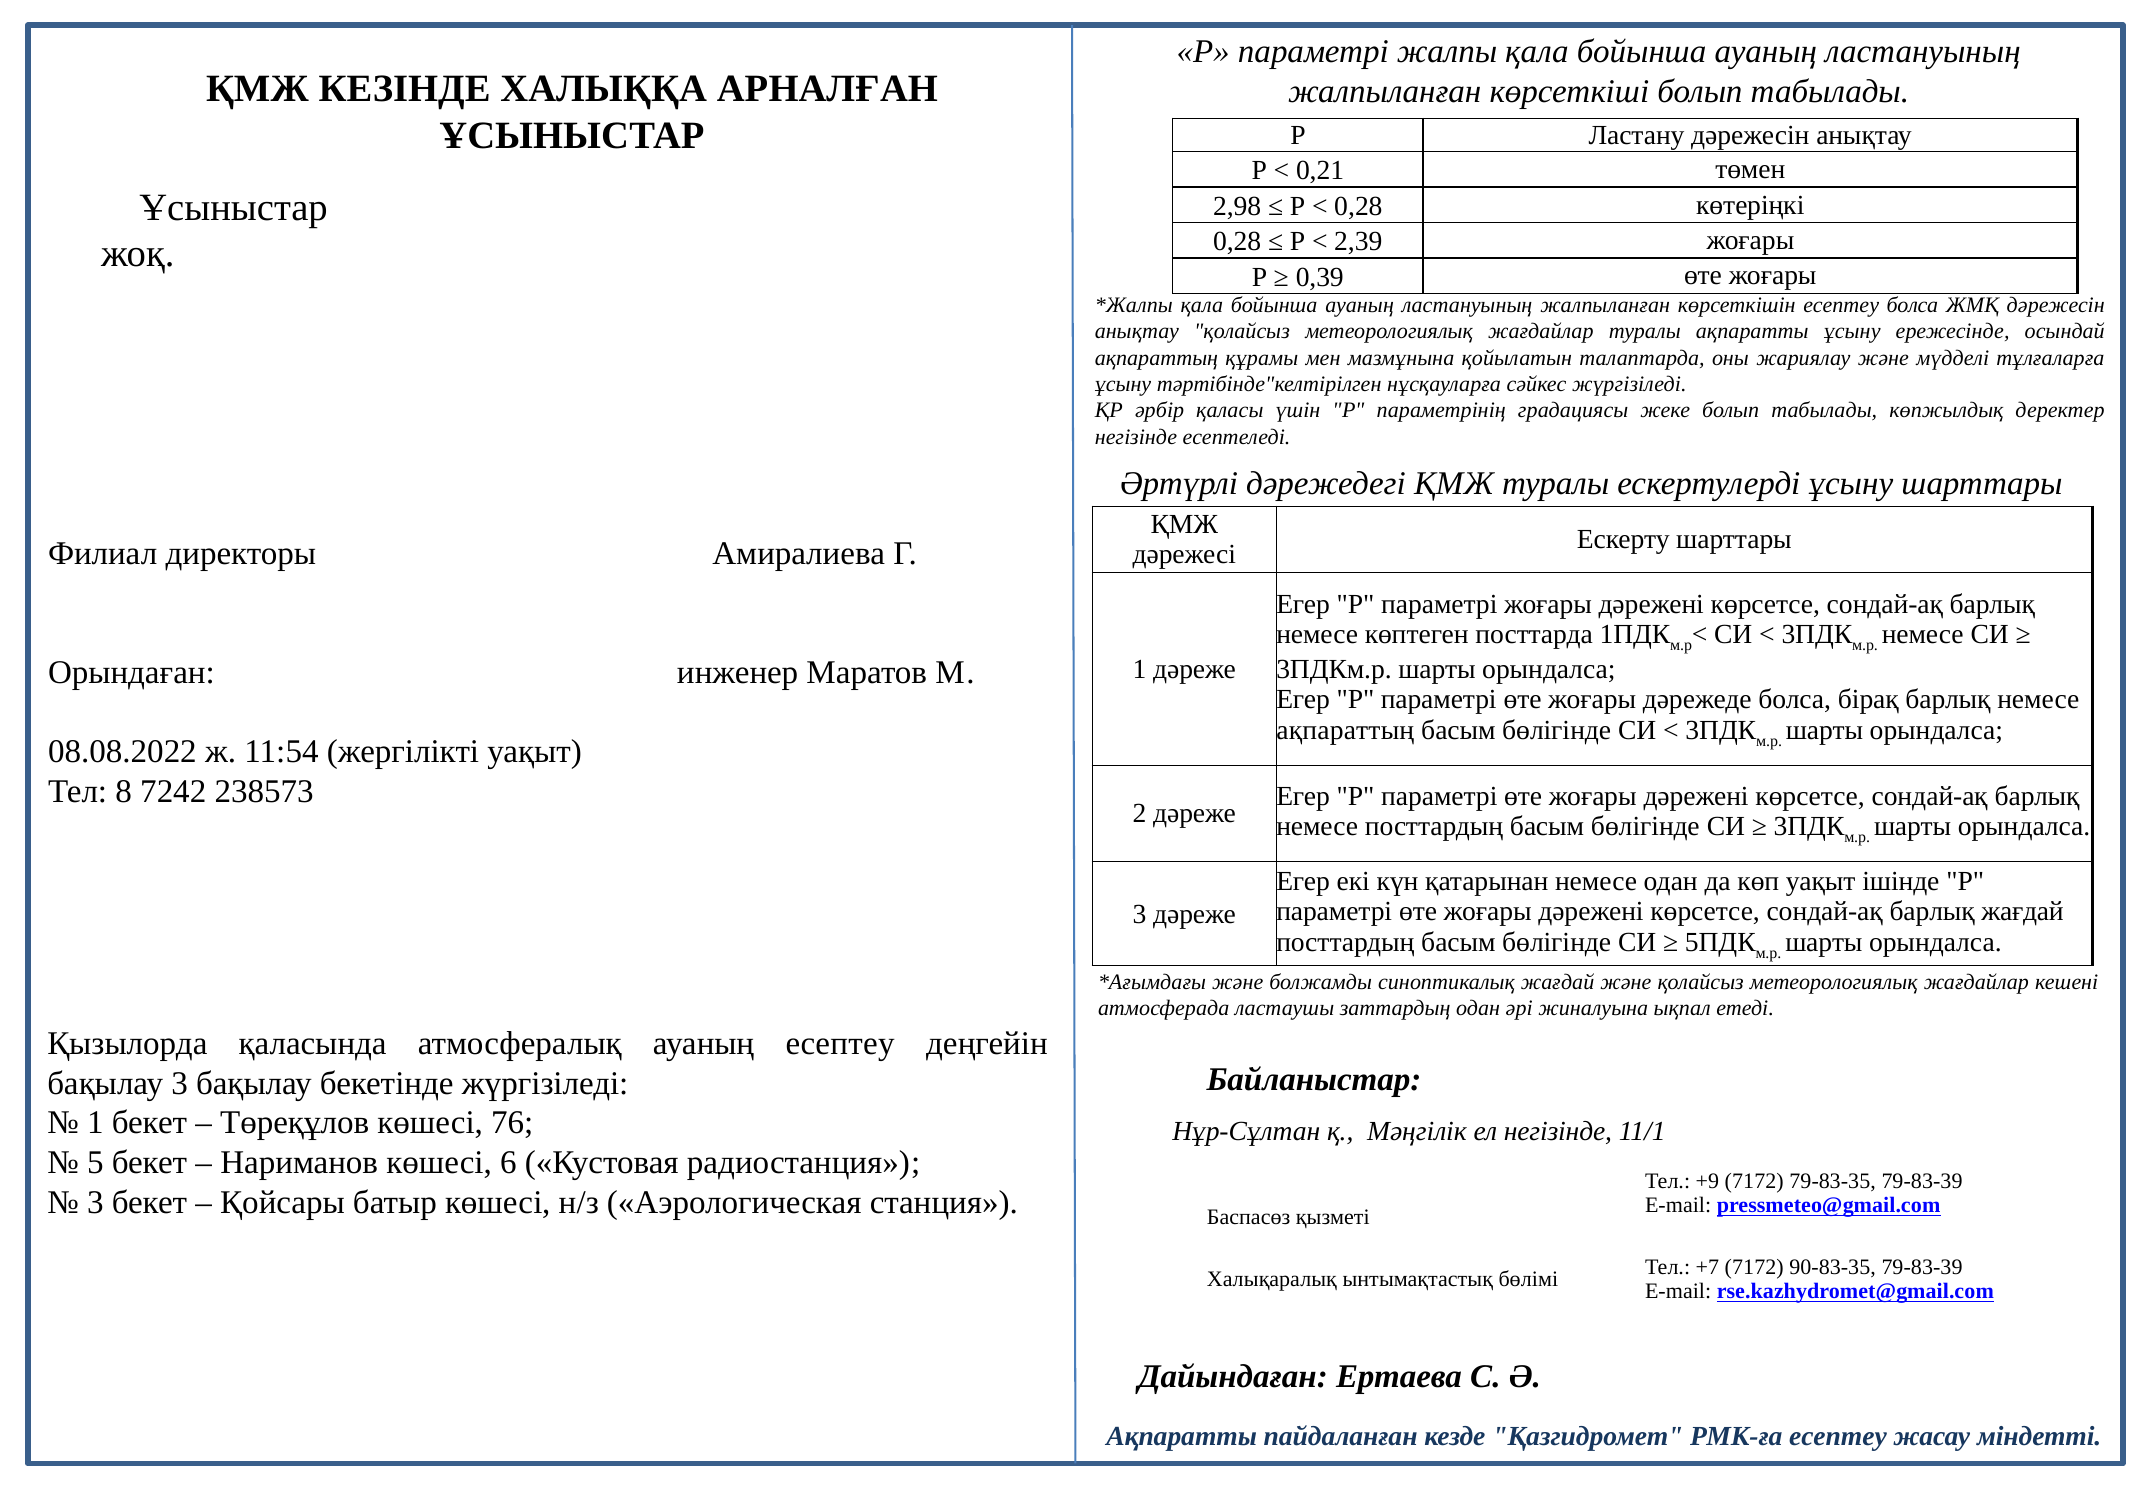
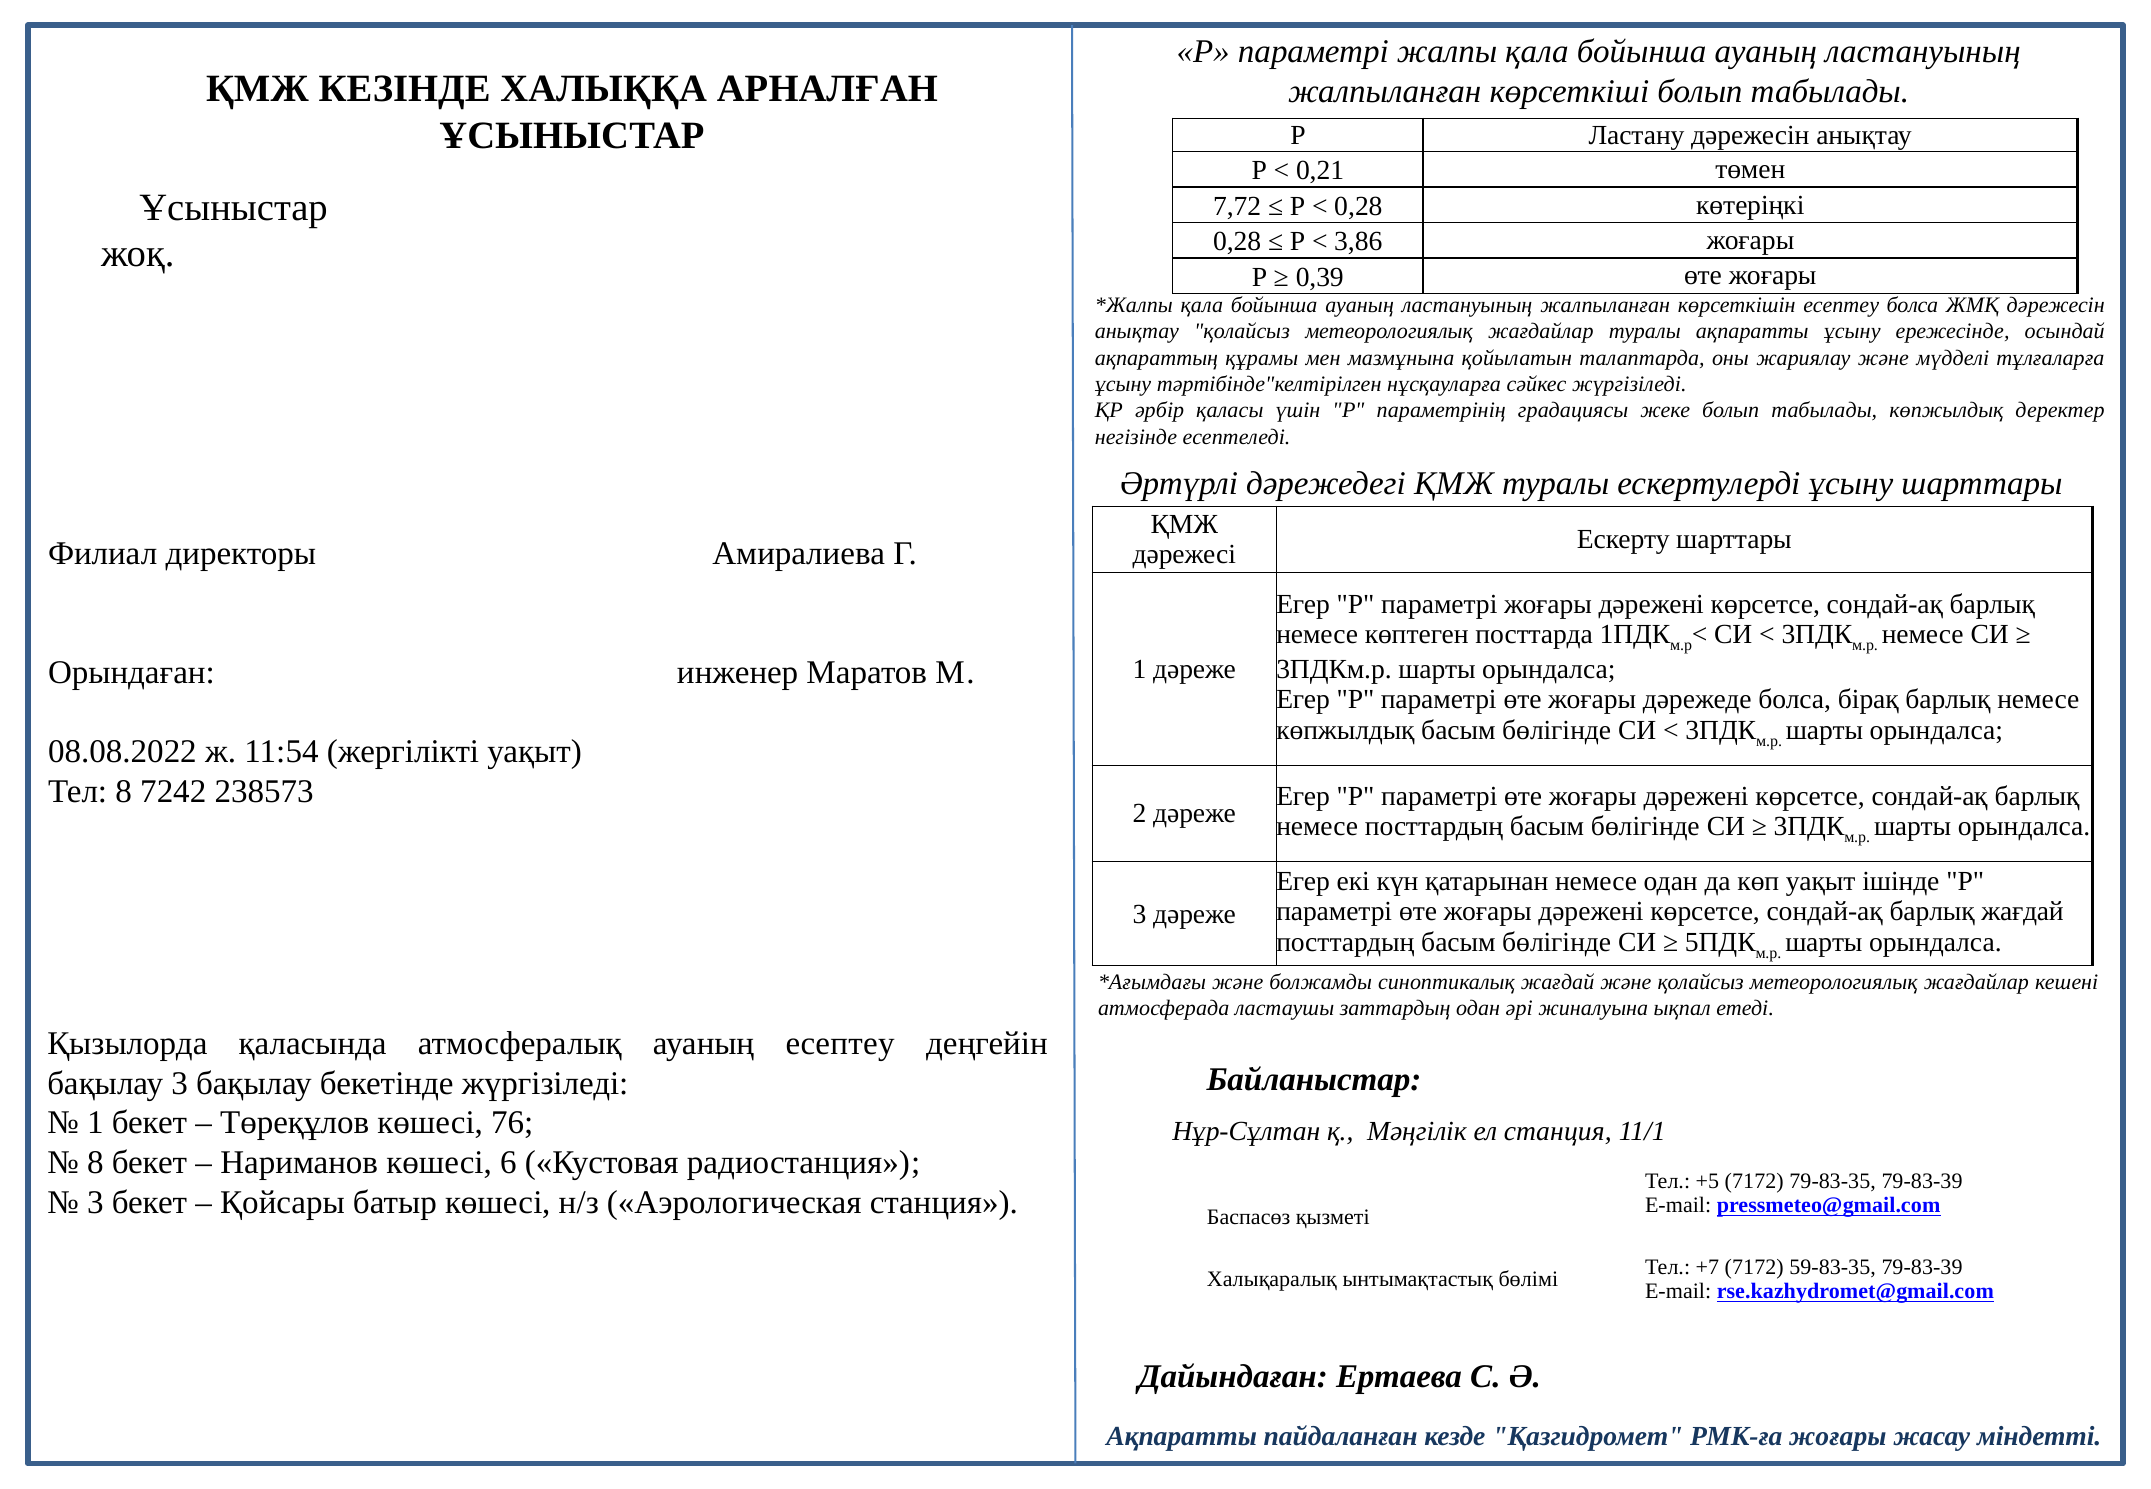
2,98: 2,98 -> 7,72 (1237, 206)
2,39: 2,39 -> 3,86 (1358, 242)
ақпараттың: ақпараттың -> көпжылдық (1345, 730)
ел негізінде: негізінде -> станция (1558, 1132)
5: 5 -> 8 (95, 1163)
+9: +9 -> +5 (1707, 1181)
90-83-35: 90-83-35 -> 59-83-35 (1833, 1267)
РМК-ға есептеу: есептеу -> жоғары (1838, 1437)
